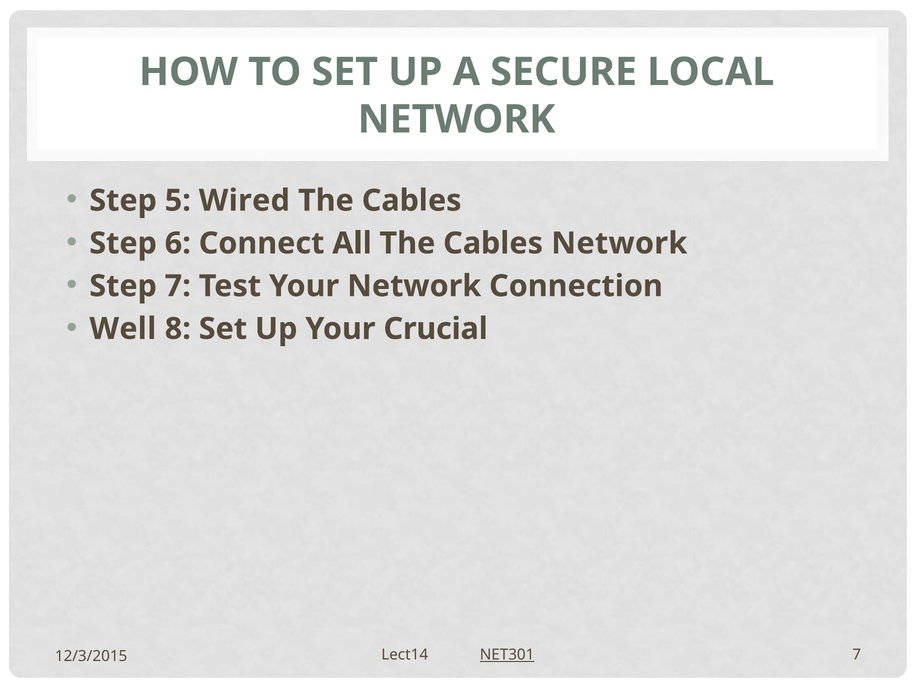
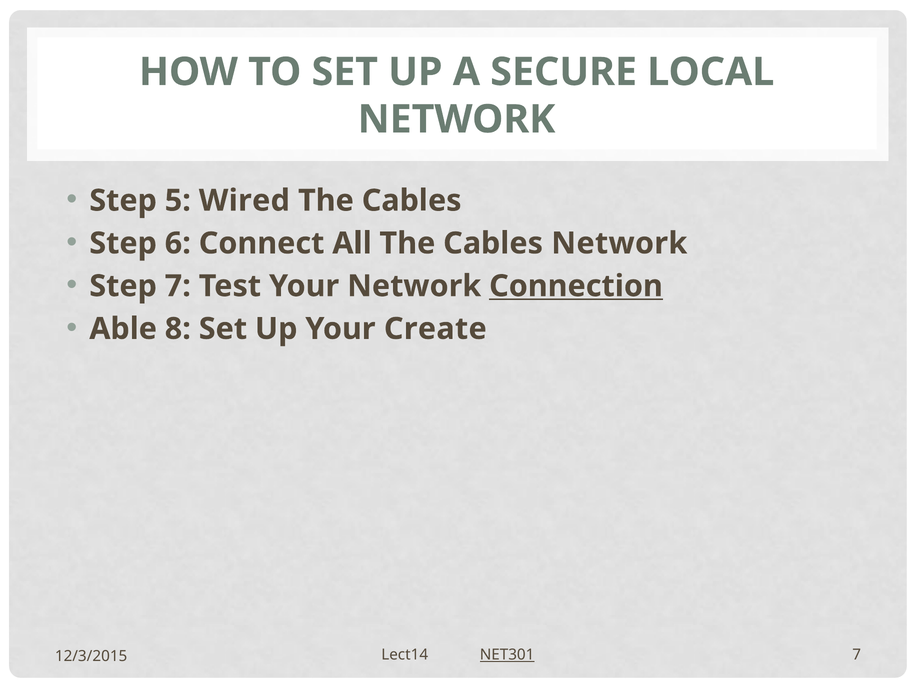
Connection underline: none -> present (576, 286)
Well: Well -> Able (123, 329)
Crucial: Crucial -> Create (435, 329)
